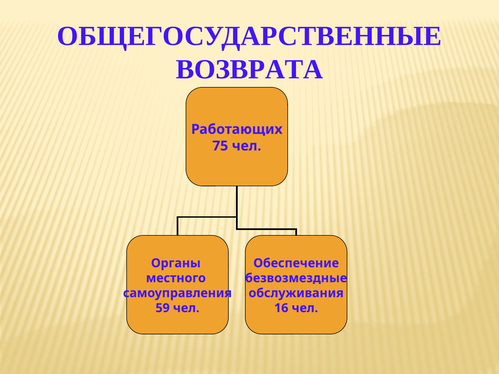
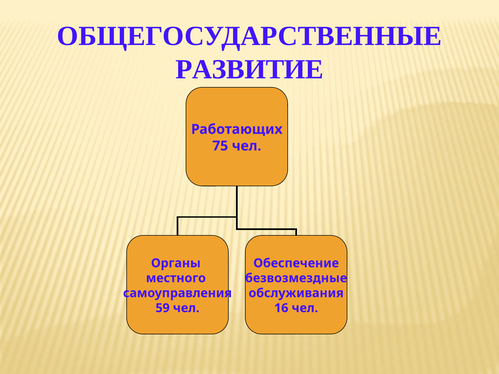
ВОЗВРАТА: ВОЗВРАТА -> РАЗВИТИЕ (250, 69)
